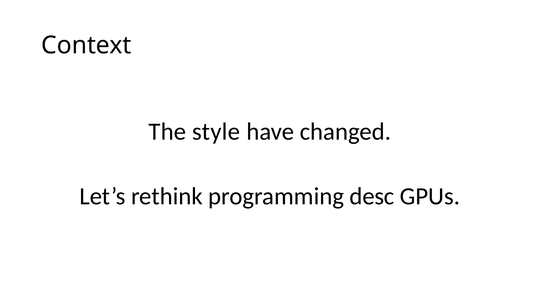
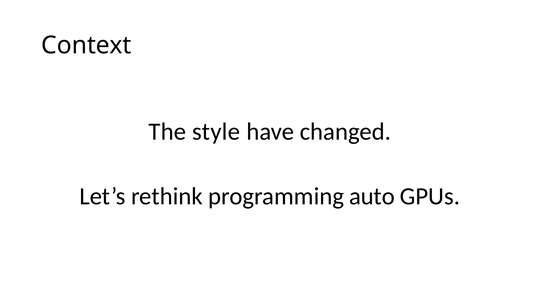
desc: desc -> auto (372, 196)
